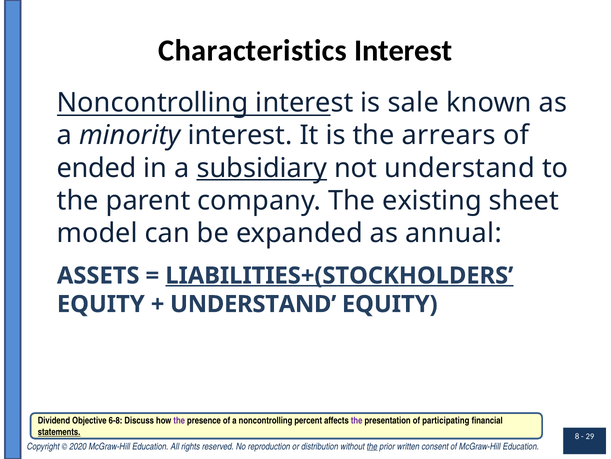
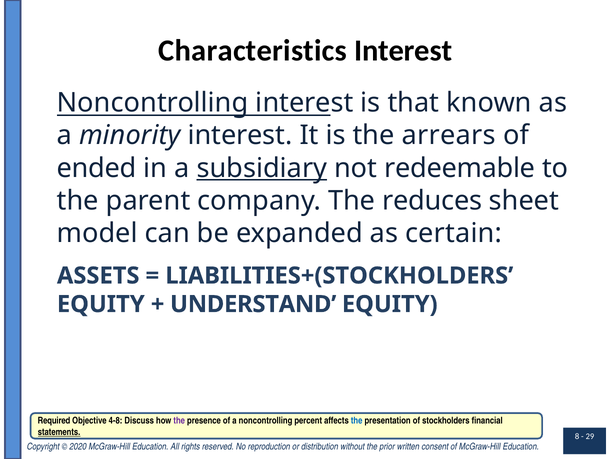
sale: sale -> that (413, 103)
not understand: understand -> redeemable (460, 168)
existing: existing -> reduces (432, 200)
annual: annual -> certain (454, 233)
LIABILITIES+(STOCKHOLDERS underline: present -> none (339, 275)
Dividend: Dividend -> Required (54, 420)
6-8: 6-8 -> 4-8 (116, 420)
the colour: purple -> blue (357, 420)
participating: participating -> stockholders (446, 420)
the underline: present -> none (372, 446)
